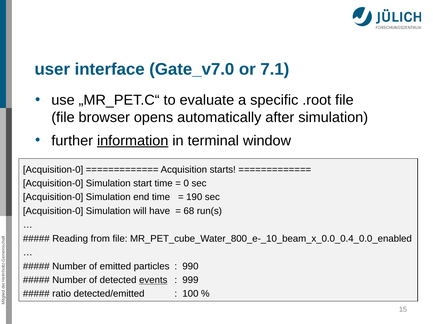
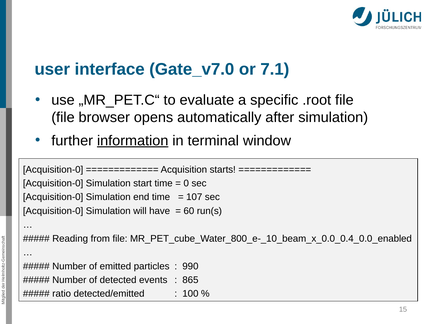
190: 190 -> 107 (194, 198)
68: 68 -> 60 (189, 211)
events underline: present -> none (153, 281)
999: 999 -> 865 (190, 281)
